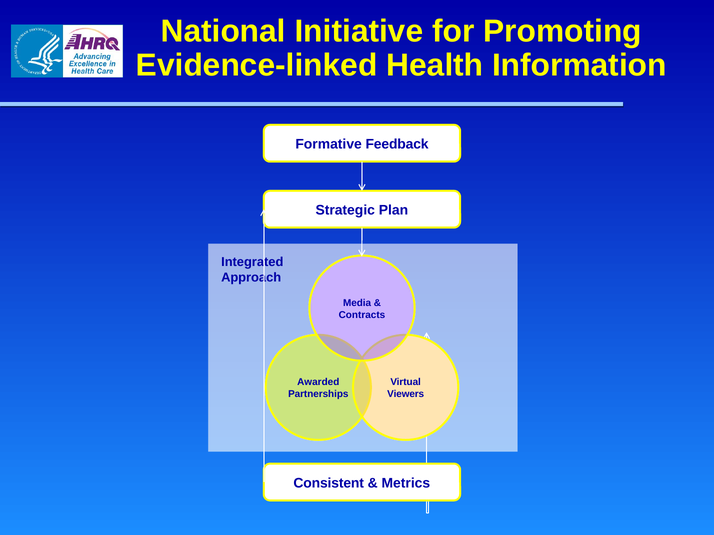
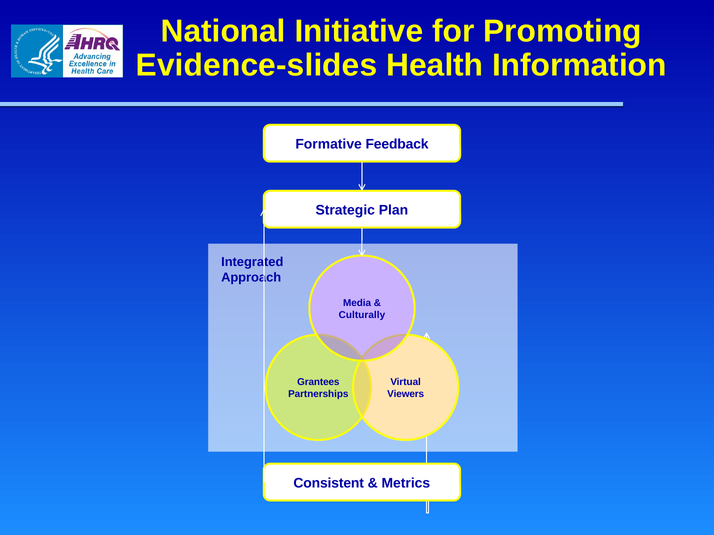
Evidence-linked: Evidence-linked -> Evidence-slides (257, 65)
Contracts: Contracts -> Culturally (362, 315)
Awarded: Awarded -> Grantees (318, 382)
